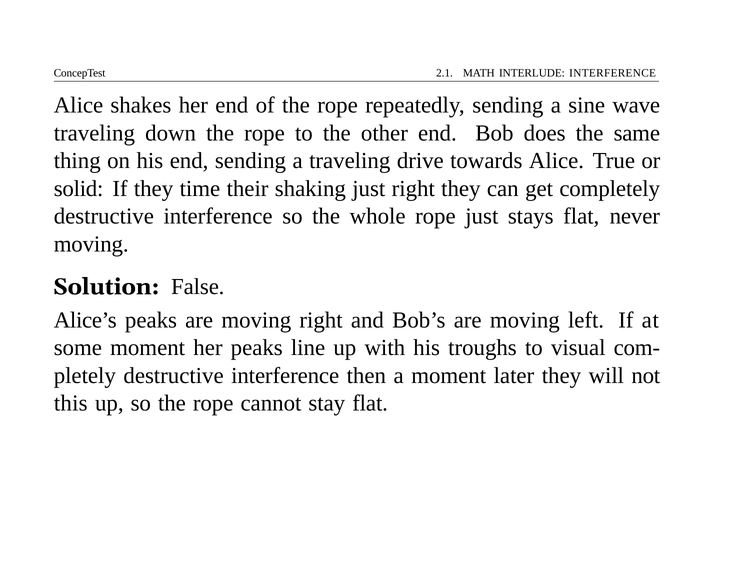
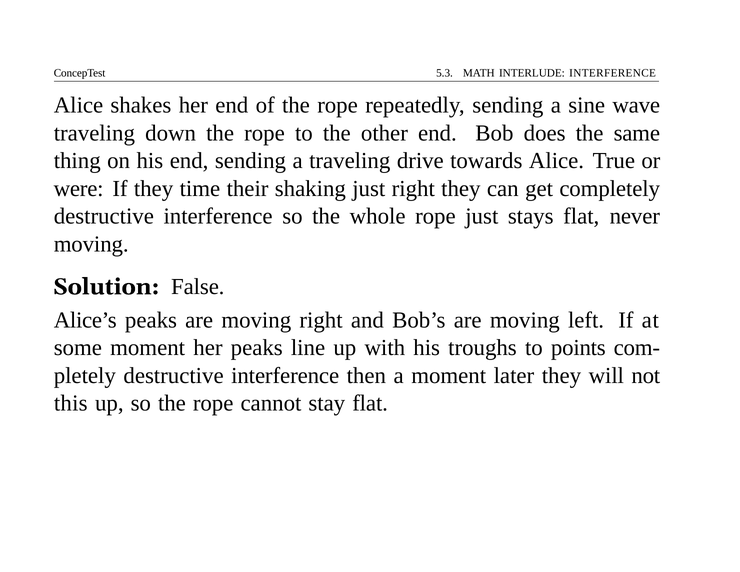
2.1: 2.1 -> 5.3 (445, 73)
solid: solid -> were (79, 188)
visual: visual -> points (578, 348)
